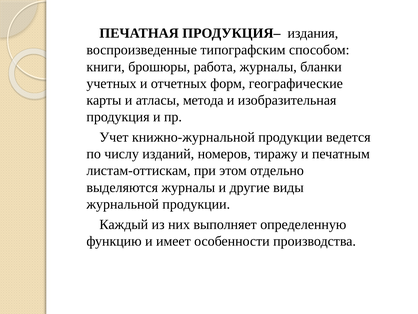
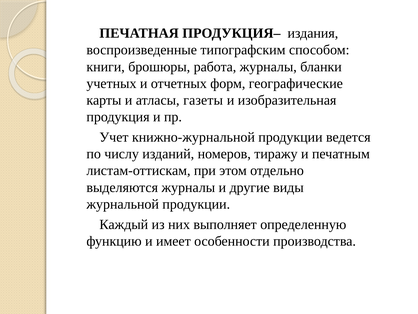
метода: метода -> газеты (203, 100)
